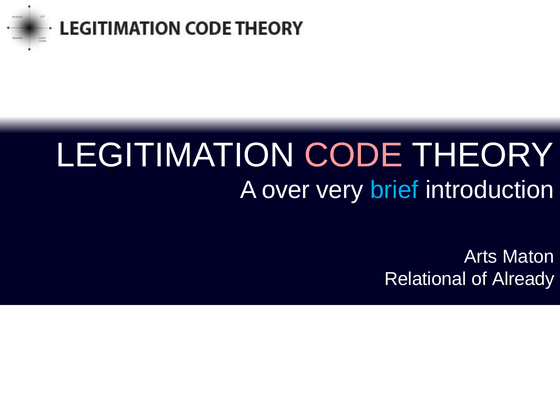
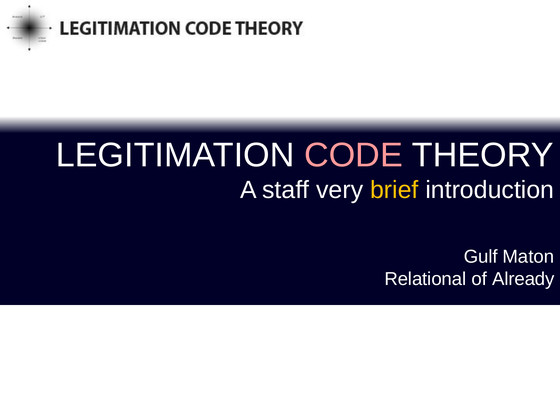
over: over -> staff (286, 190)
brief colour: light blue -> yellow (394, 190)
Arts: Arts -> Gulf (481, 257)
